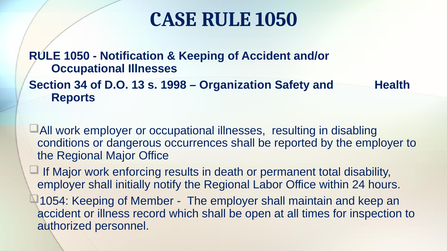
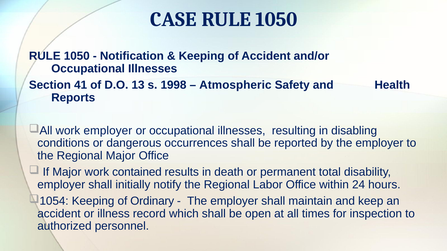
34: 34 -> 41 (81, 85)
Organization: Organization -> Atmospheric (235, 85)
enforcing: enforcing -> contained (137, 172)
Member: Member -> Ordinary (152, 201)
